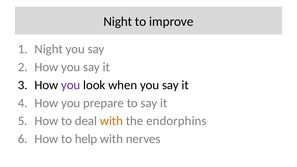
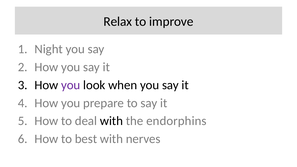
Night: Night -> Relax (118, 22)
with colour: orange -> black (111, 121)
help: help -> best (86, 139)
